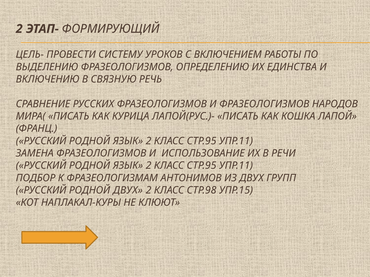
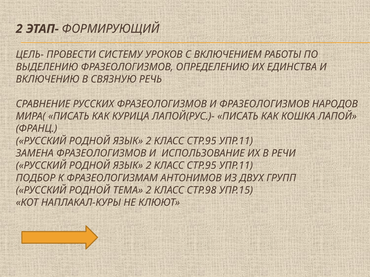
РОДНОЙ ДВУХ: ДВУХ -> ТЕМА (128, 191)
